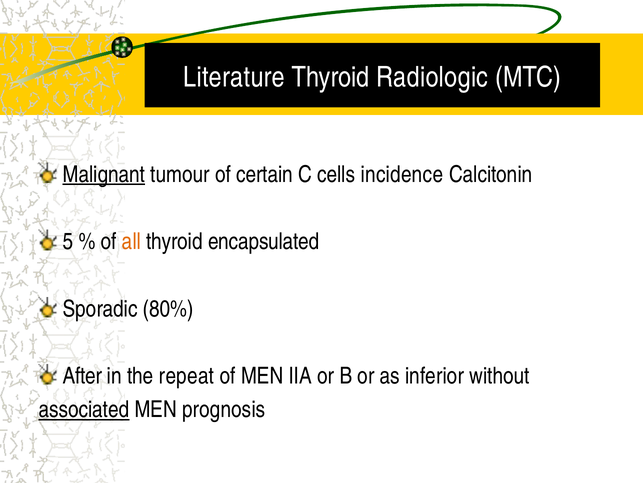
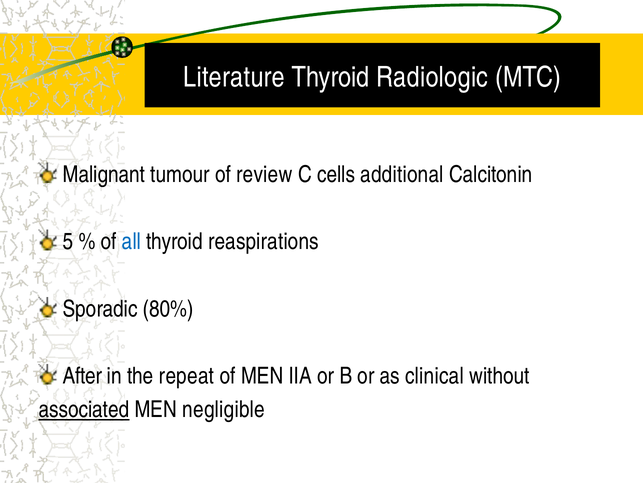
Malignant underline: present -> none (104, 174)
certain: certain -> review (264, 174)
incidence: incidence -> additional (402, 174)
all colour: orange -> blue (131, 241)
encapsulated: encapsulated -> reaspirations (264, 241)
inferior: inferior -> clinical (434, 376)
prognosis: prognosis -> negligible (224, 409)
